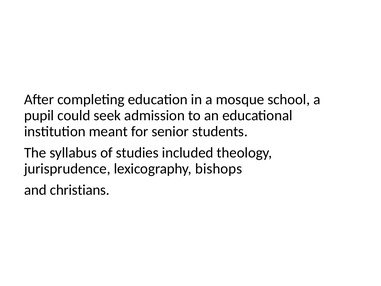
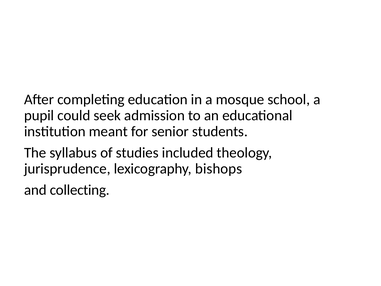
christians: christians -> collecting (80, 190)
